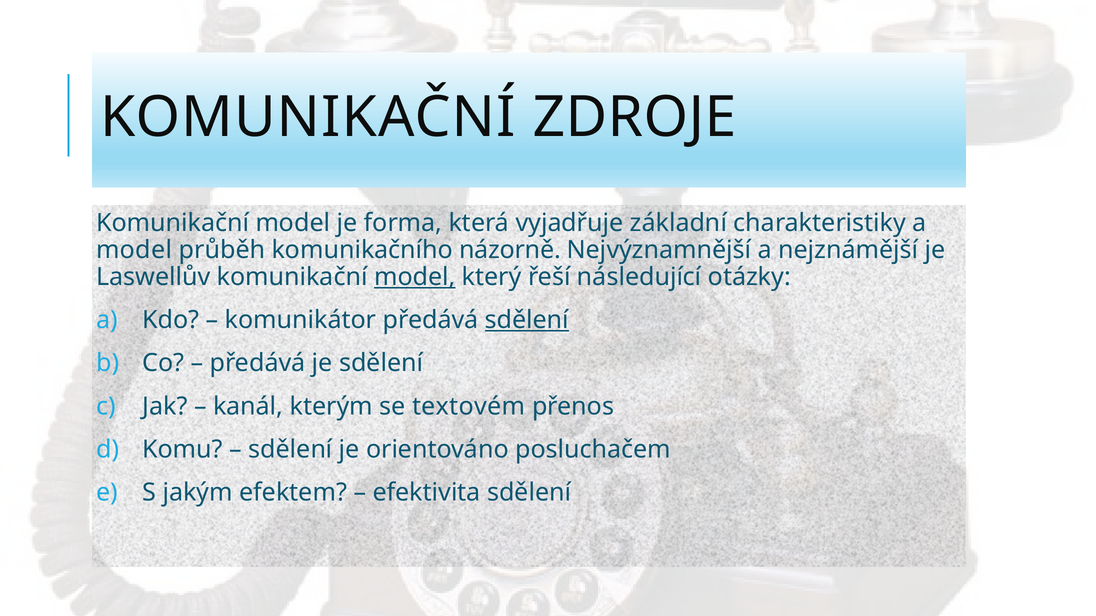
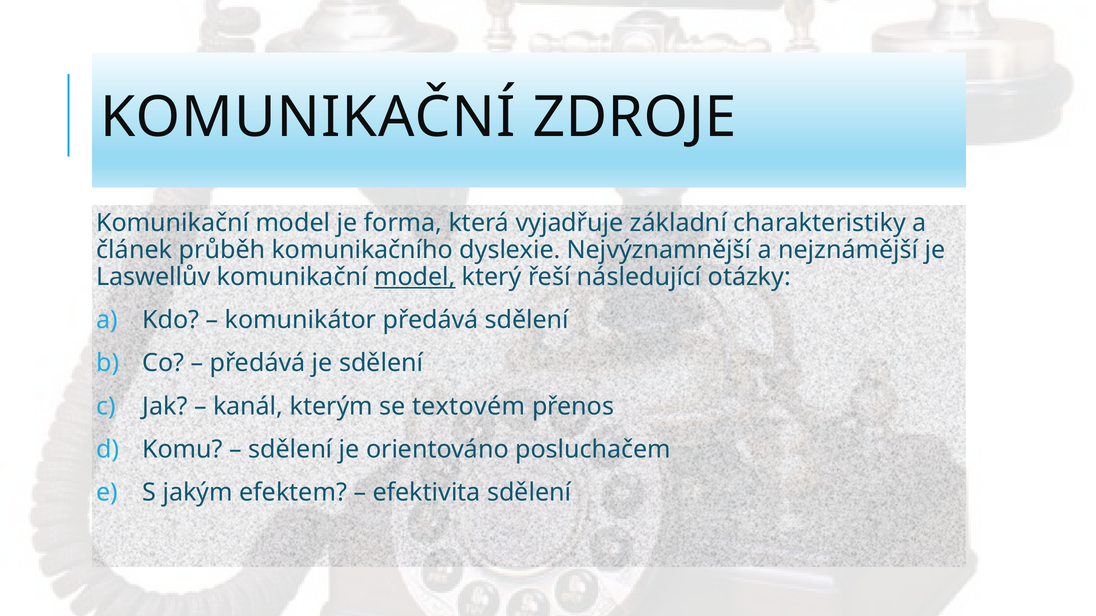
model: model -> článek (134, 250)
názorně: názorně -> dyslexie (510, 250)
sdělení underline: present -> none (527, 320)
